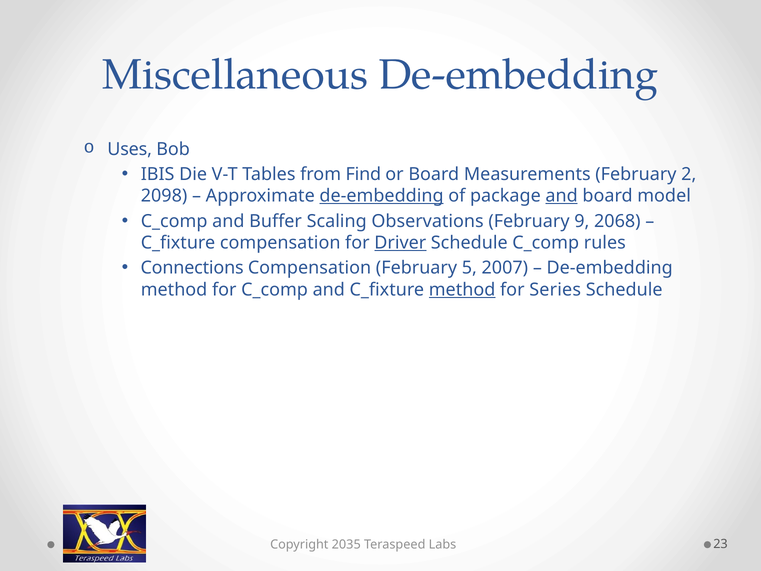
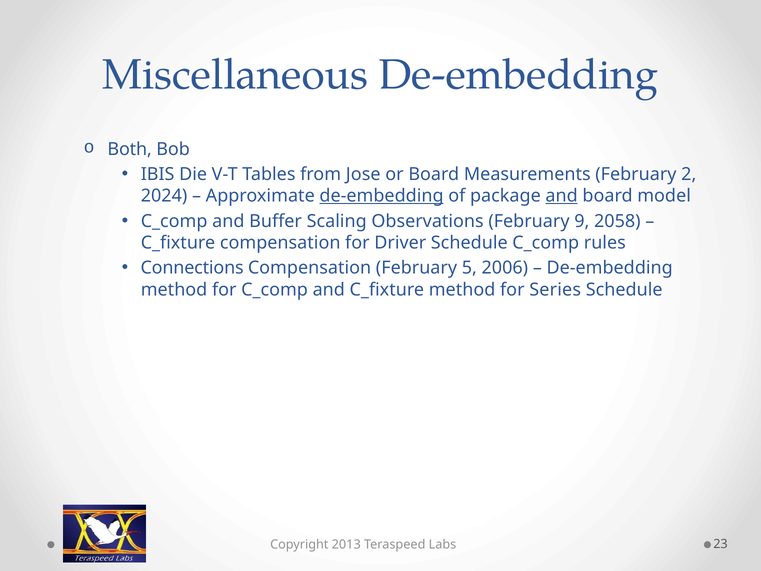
Uses: Uses -> Both (130, 149)
Find: Find -> Jose (363, 174)
2098: 2098 -> 2024 (164, 196)
2068: 2068 -> 2058 (617, 221)
Driver underline: present -> none (400, 243)
2007: 2007 -> 2006 (505, 268)
method underline: present -> none (462, 289)
2035: 2035 -> 2013 (346, 544)
